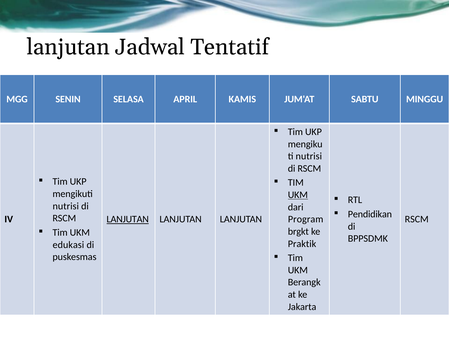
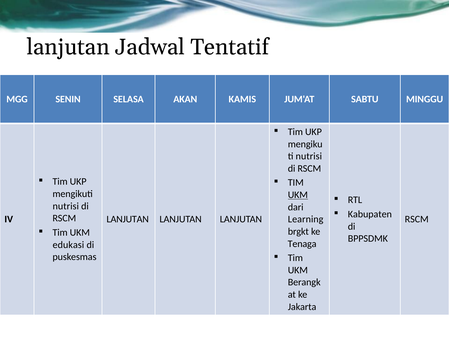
APRIL: APRIL -> AKAN (185, 99)
Pendidikan: Pendidikan -> Kabupaten (370, 214)
LANJUTAN underline: present -> none (128, 219)
Program: Program -> Learning (306, 219)
Praktik: Praktik -> Tenaga (302, 244)
